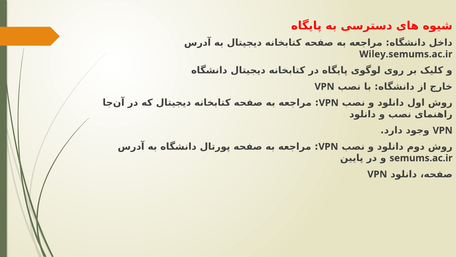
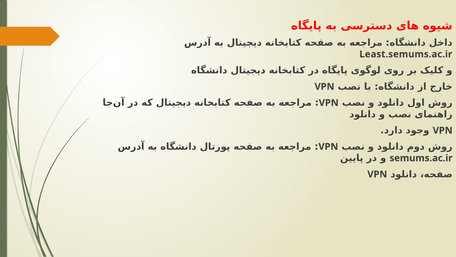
Wiley.semums.ac.ir: Wiley.semums.ac.ir -> Least.semums.ac.ir (406, 54)
